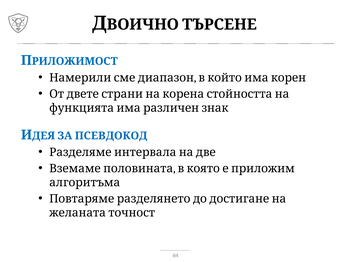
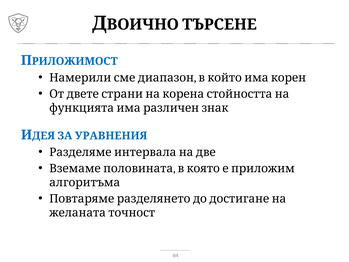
ПСЕВДОКОД: ПСЕВДОКОД -> УРАВНЕНИЯ (111, 136)
